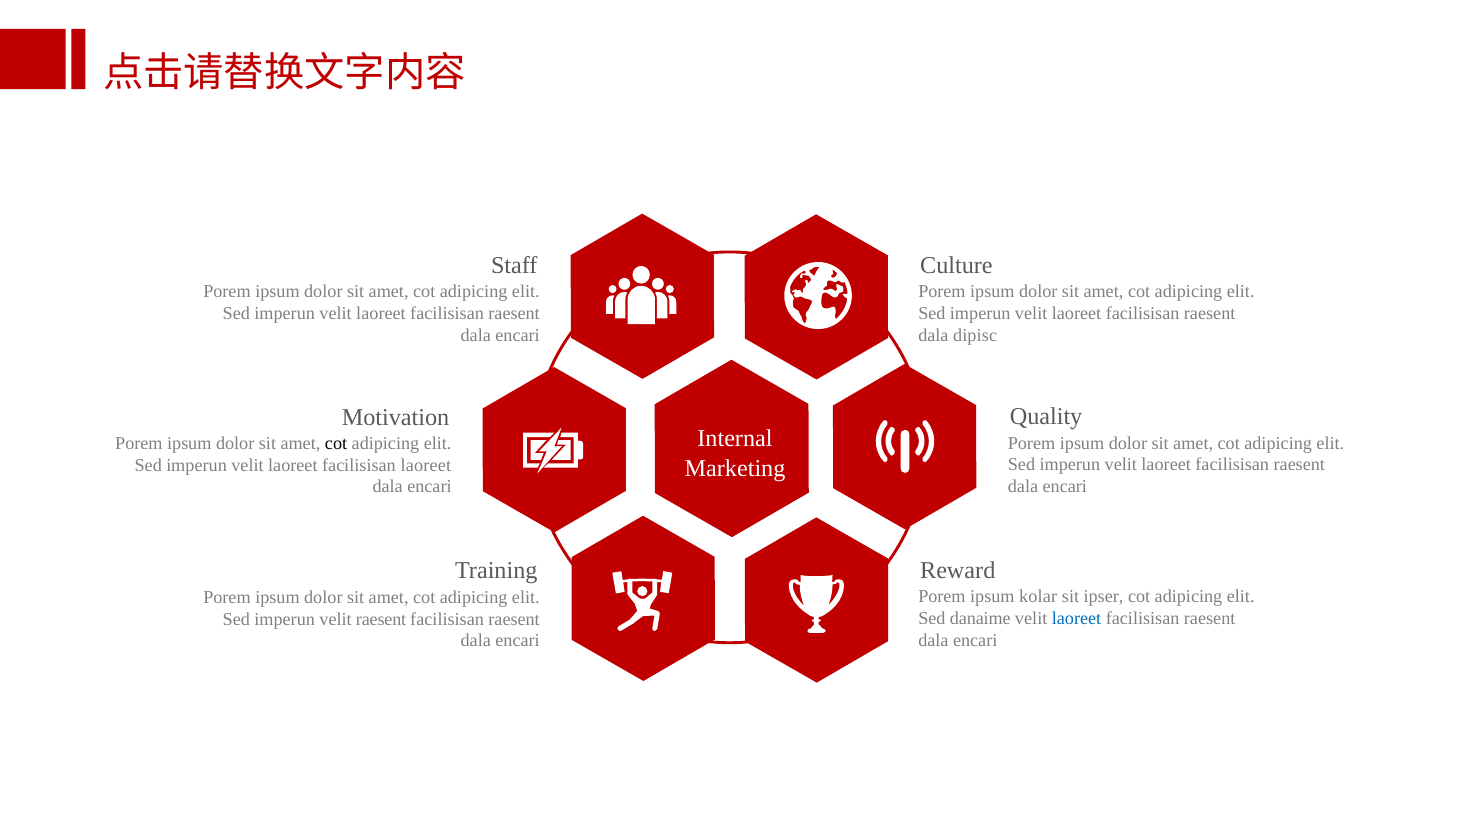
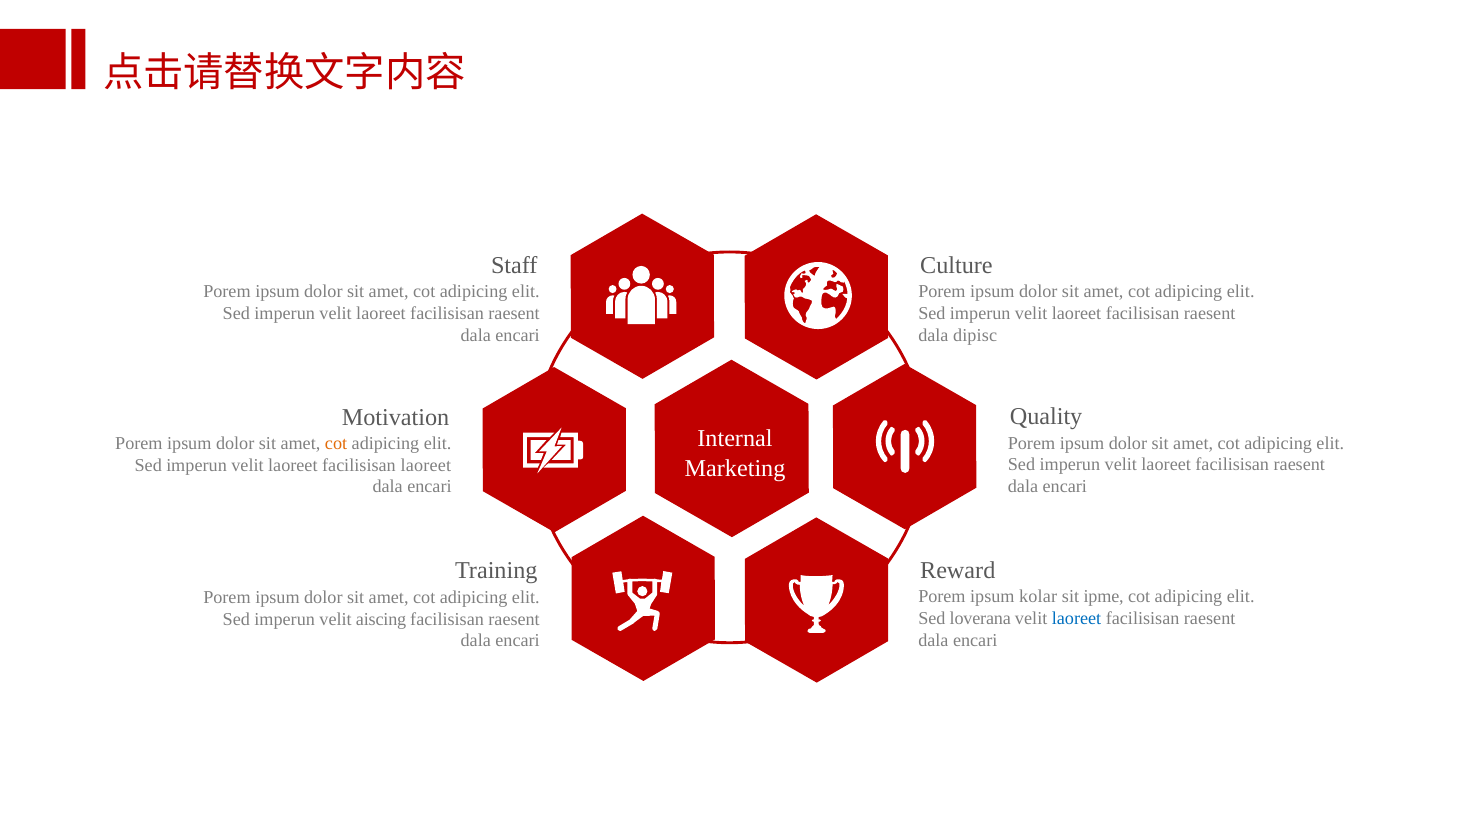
cot colour: black -> orange (336, 444)
ipser: ipser -> ipme (1104, 597)
danaime: danaime -> loverana (980, 619)
velit raesent: raesent -> aiscing (381, 620)
